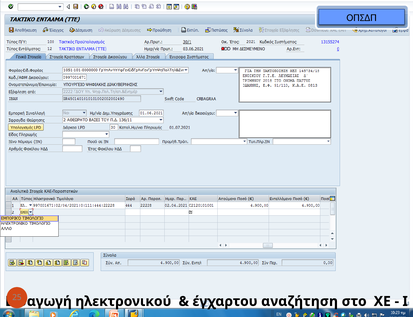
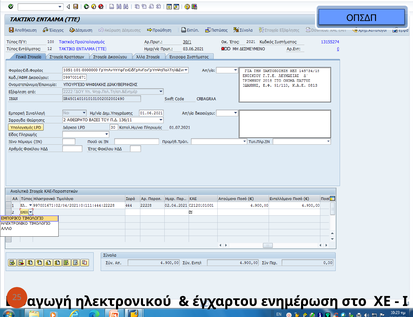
αναζήτηση: αναζήτηση -> ενημέρωση (300, 301)
